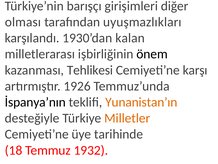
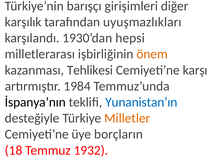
olması: olması -> karşılık (23, 22)
kalan: kalan -> hepsi (130, 38)
önem colour: black -> orange (152, 54)
1926: 1926 -> 1984 (77, 86)
Yunanistan’ın colour: orange -> blue (141, 102)
tarihinde: tarihinde -> borçların (119, 134)
